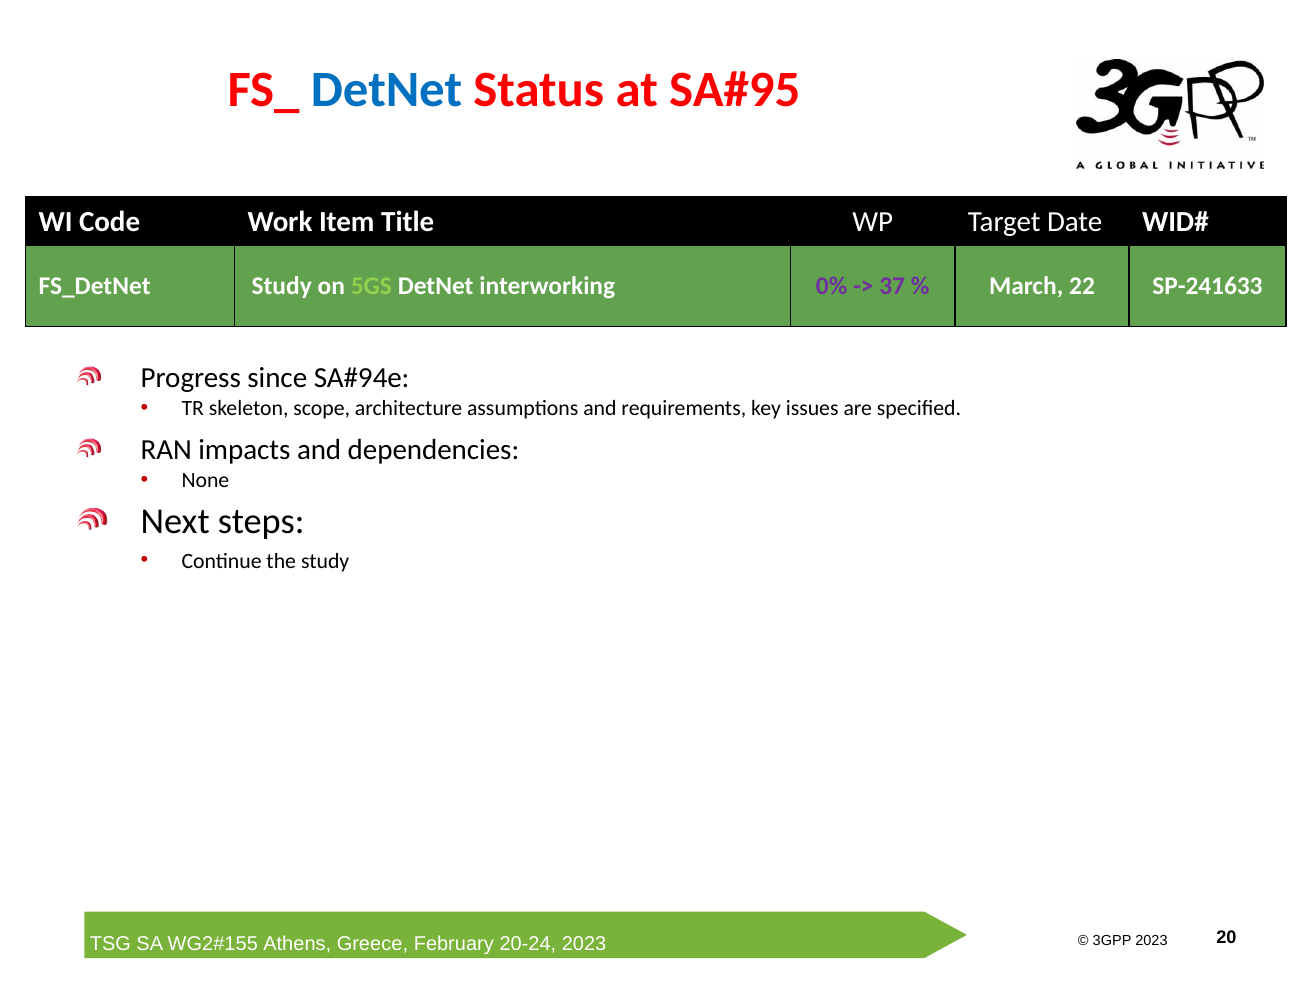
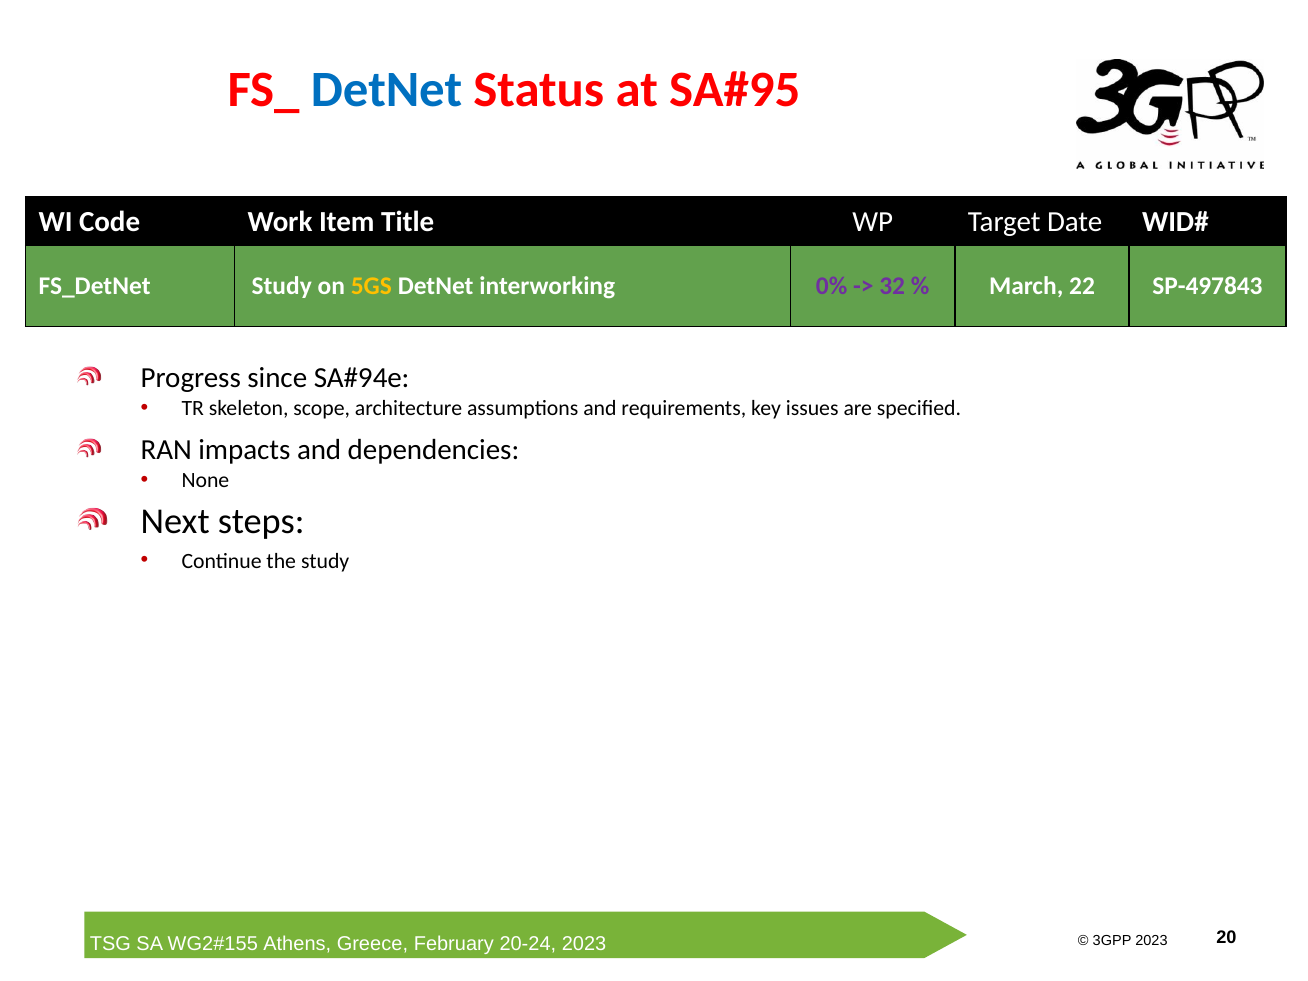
5GS colour: light green -> yellow (371, 286)
37: 37 -> 32 (892, 286)
SP-241633: SP-241633 -> SP-497843 (1207, 286)
